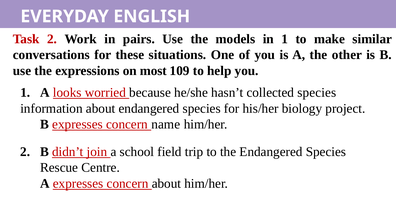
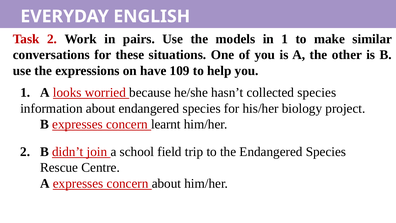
most: most -> have (153, 71)
name: name -> learnt (166, 124)
